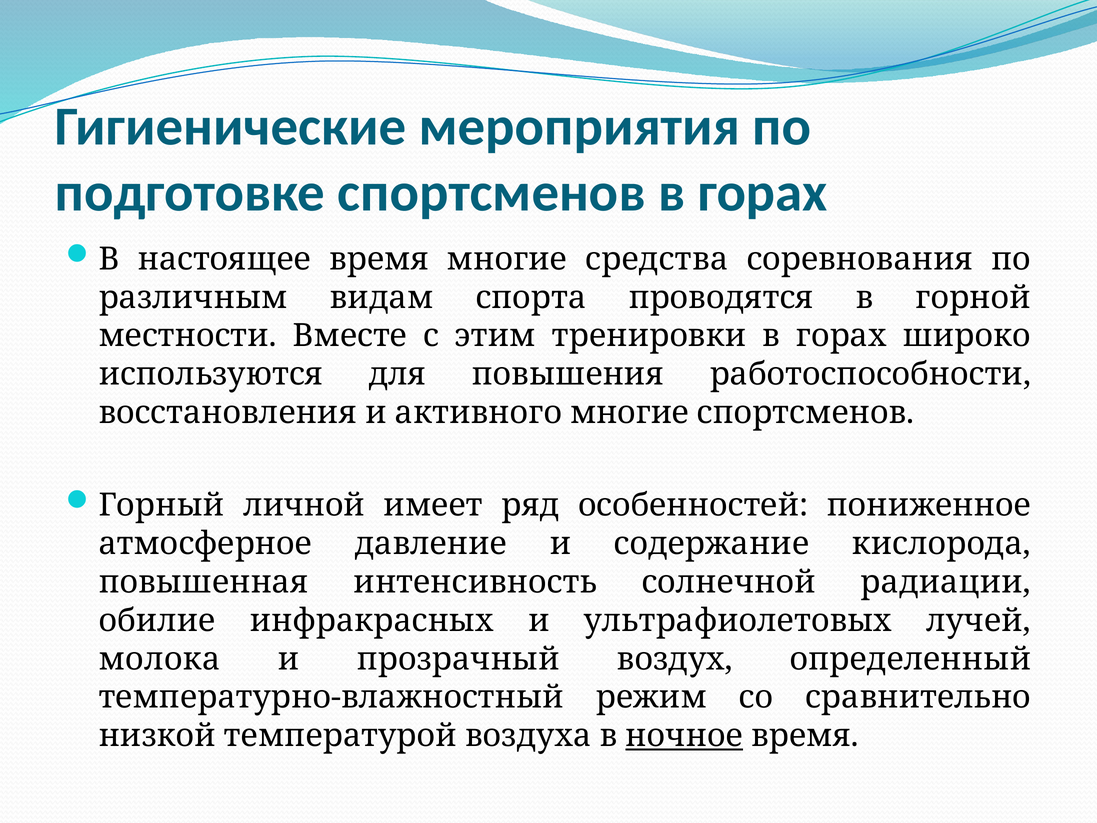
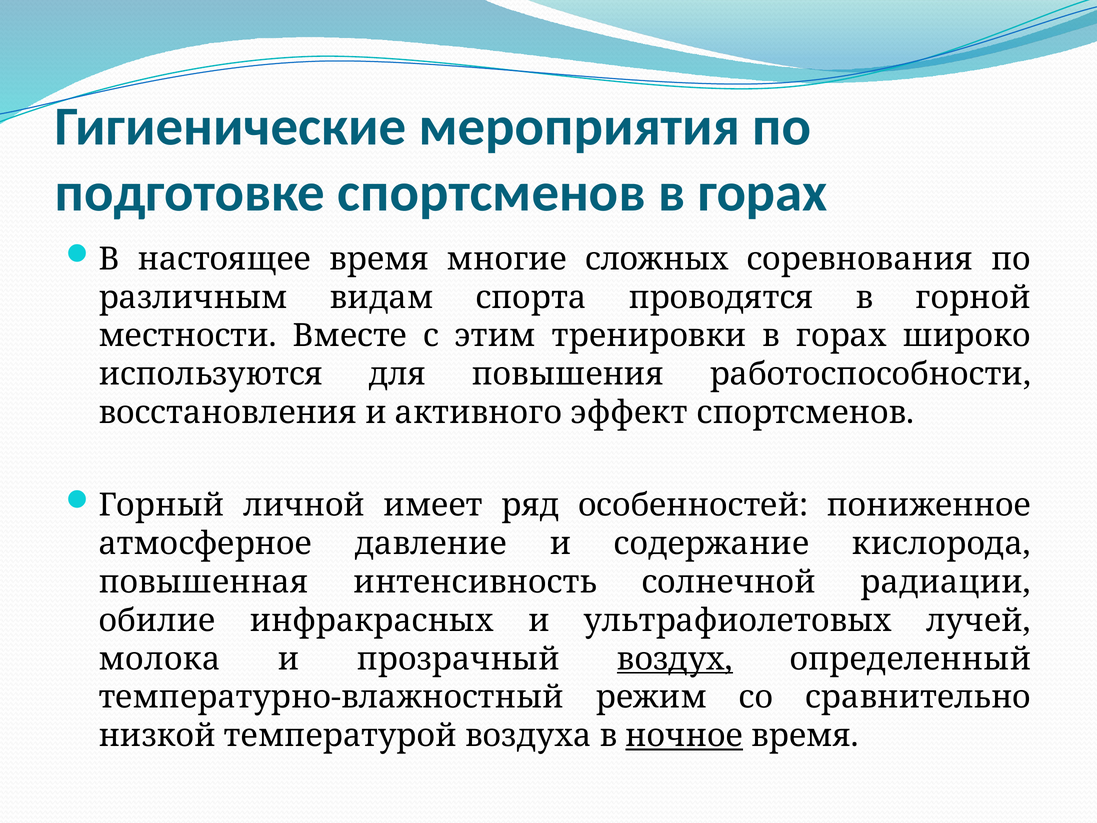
средства: средства -> сложных (657, 259)
активного многие: многие -> эффект (629, 413)
воздух underline: none -> present (675, 659)
